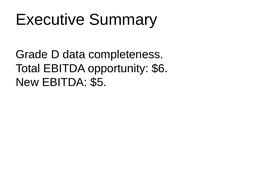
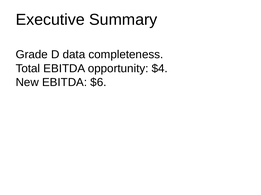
$6: $6 -> $4 (160, 69)
$5: $5 -> $6 (98, 83)
